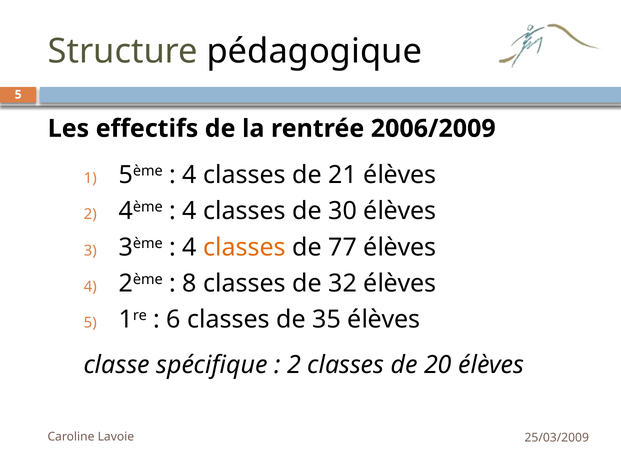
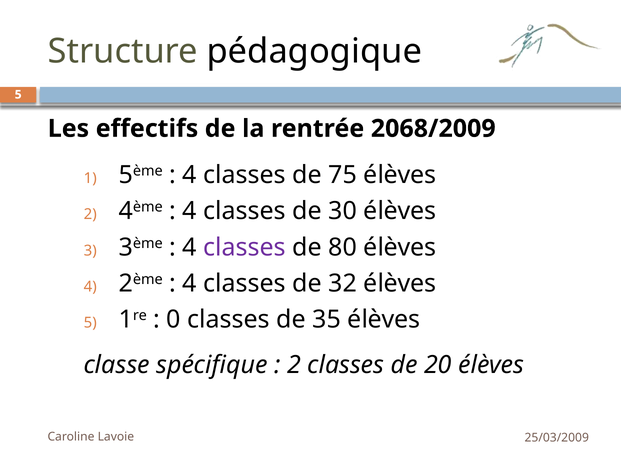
2006/2009: 2006/2009 -> 2068/2009 (433, 129)
21: 21 -> 75 (343, 175)
classes colour: orange -> purple (245, 247)
77: 77 -> 80 (343, 247)
8: 8 -> 4 (190, 283)
6: 6 -> 0 (174, 319)
